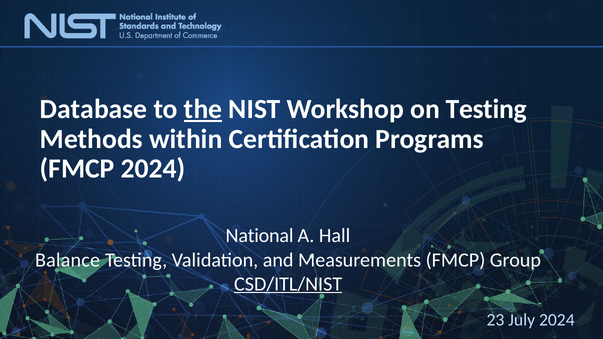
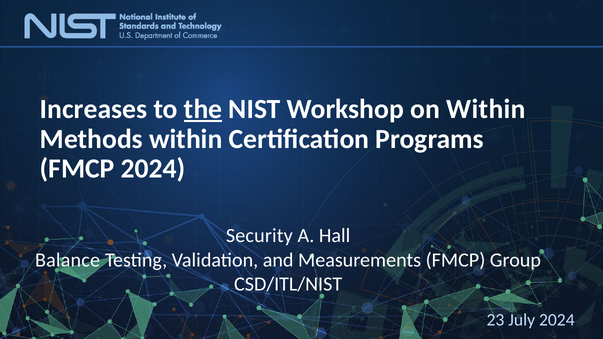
Database: Database -> Increases (94, 109)
on Testing: Testing -> Within (486, 109)
National: National -> Security (259, 236)
CSD/ITL/NIST underline: present -> none (288, 284)
